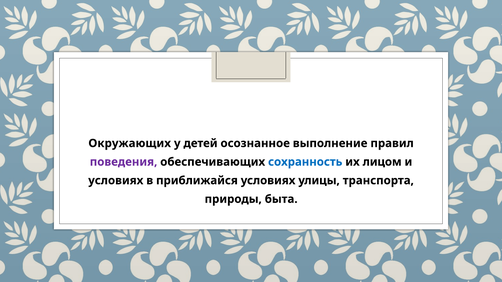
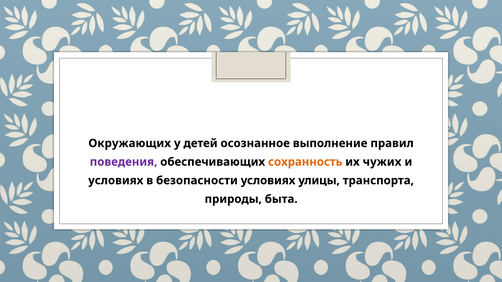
сохранность colour: blue -> orange (305, 162)
лицом: лицом -> чужих (382, 162)
приближайся: приближайся -> безопасности (197, 181)
